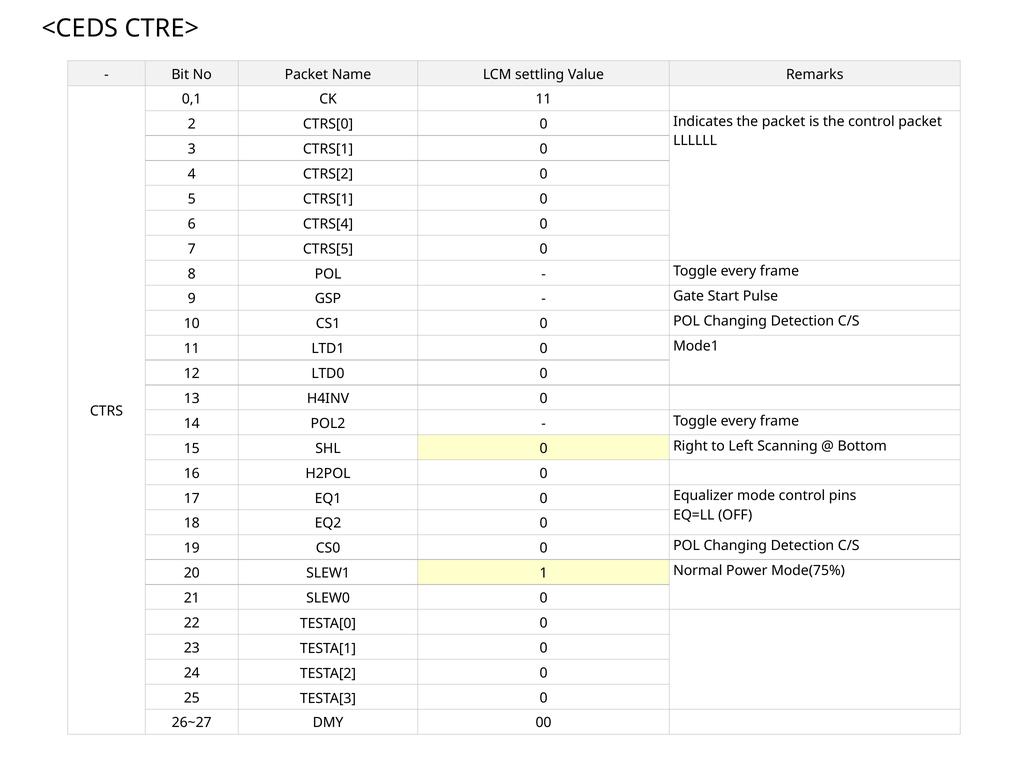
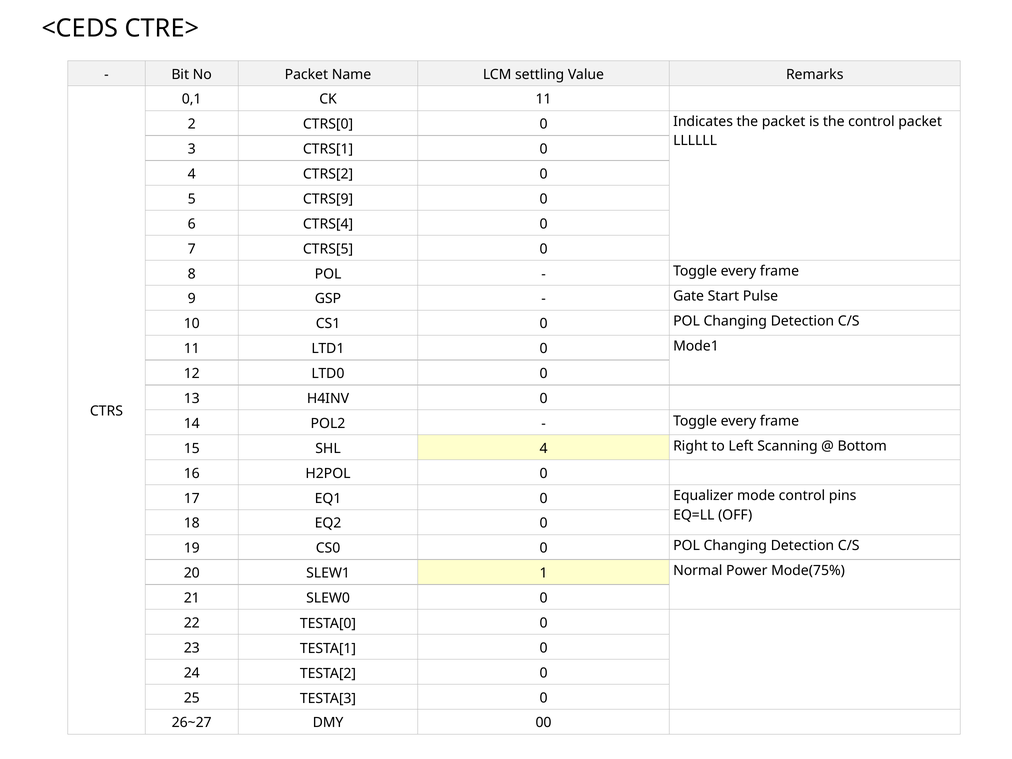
5 CTRS[1: CTRS[1 -> CTRS[9 (328, 199)
SHL 0: 0 -> 4 (544, 448)
